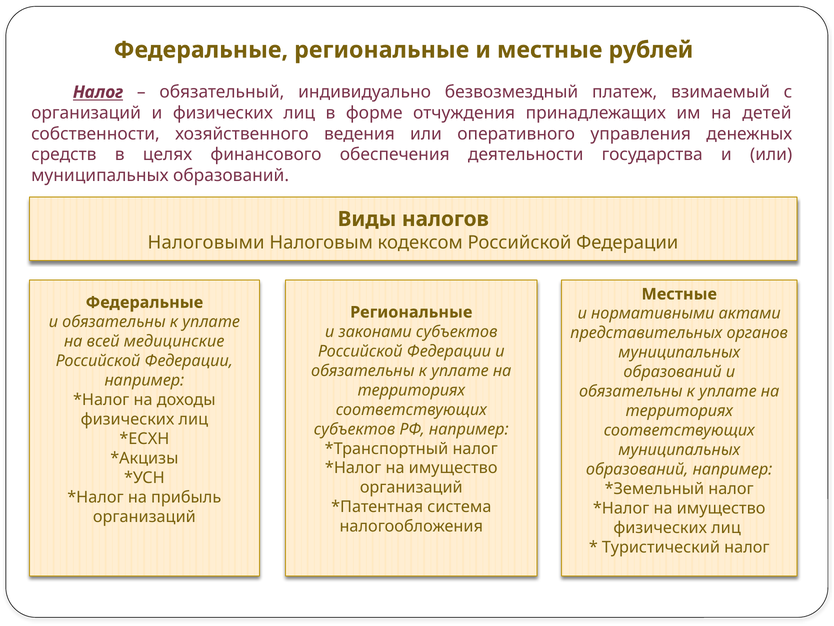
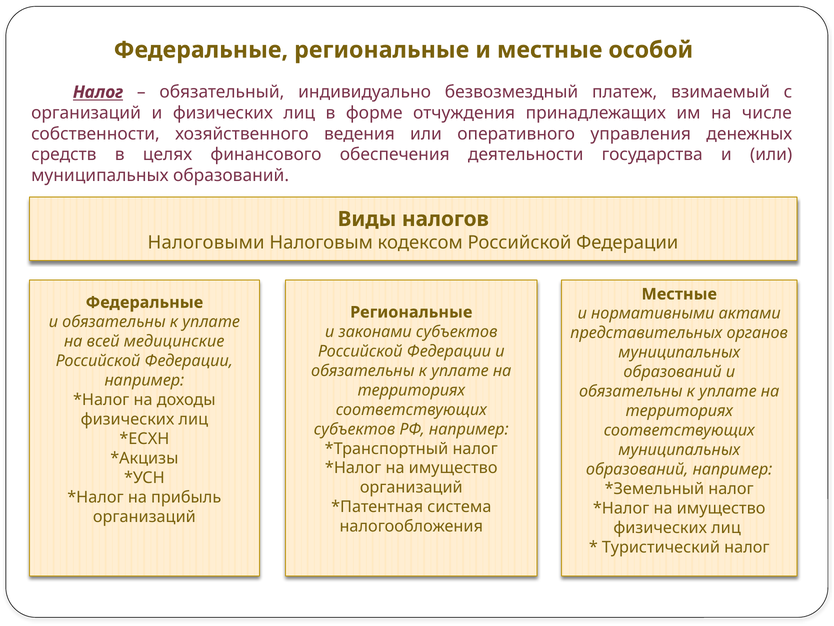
рублей: рублей -> особой (651, 50)
детей: детей -> числе (767, 113)
